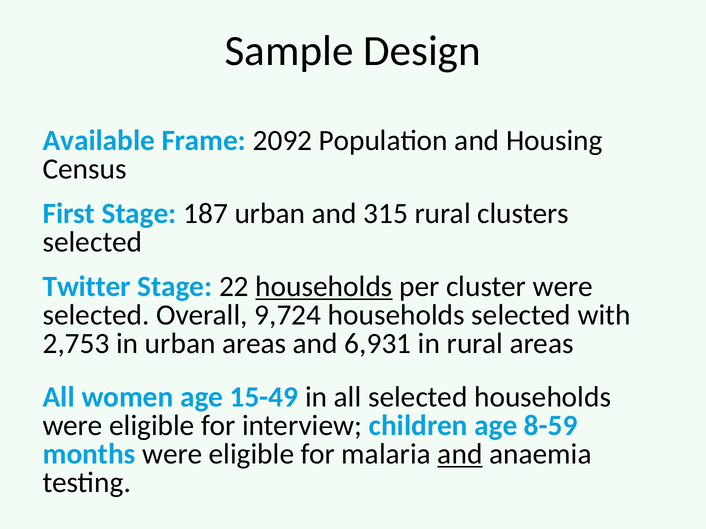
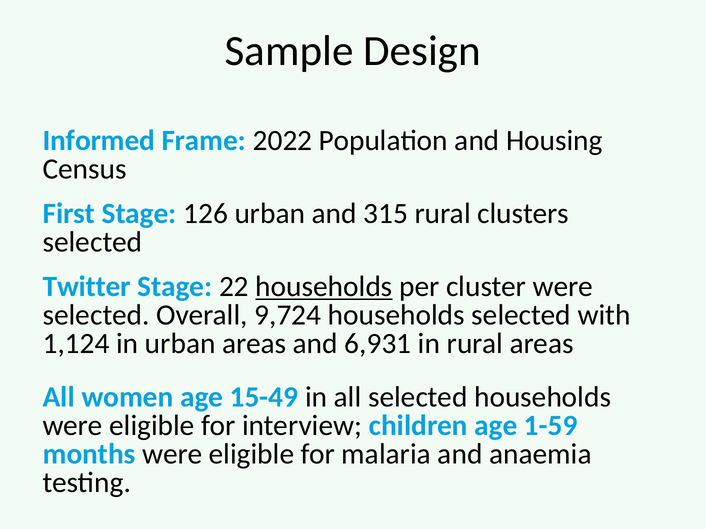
Available: Available -> Informed (99, 141)
2092: 2092 -> 2022 (283, 141)
187: 187 -> 126 (206, 214)
2,753: 2,753 -> 1,124 (76, 344)
8-59: 8-59 -> 1-59 (551, 426)
and underline: present -> none (460, 455)
